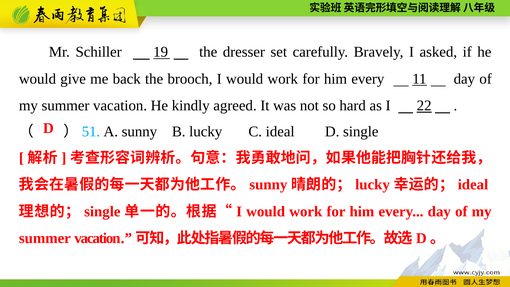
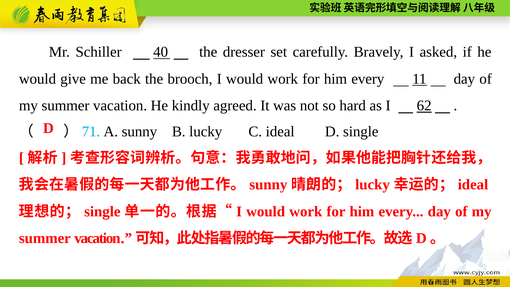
19: 19 -> 40 (161, 52)
22: 22 -> 62 (424, 106)
51: 51 -> 71 (91, 131)
